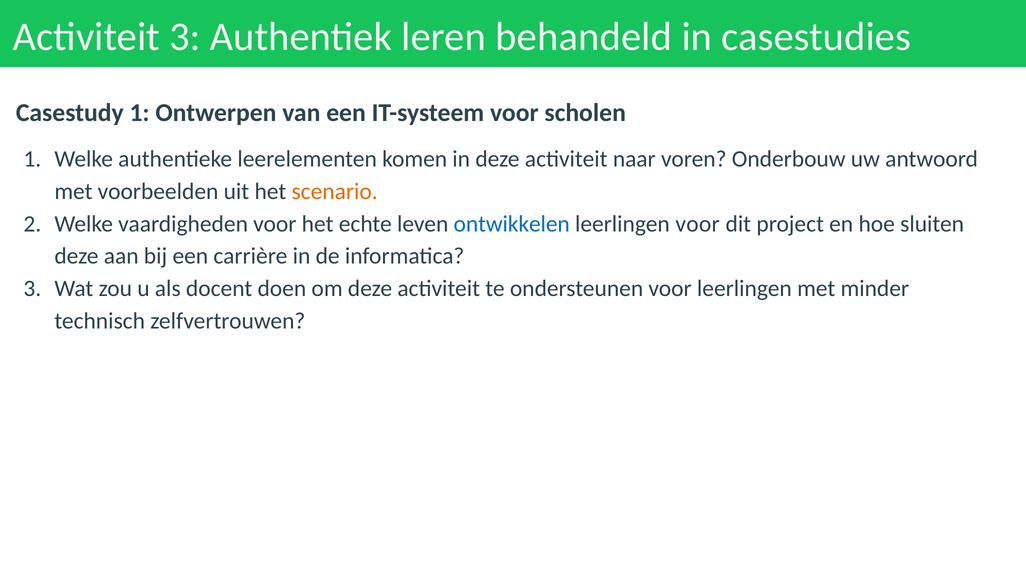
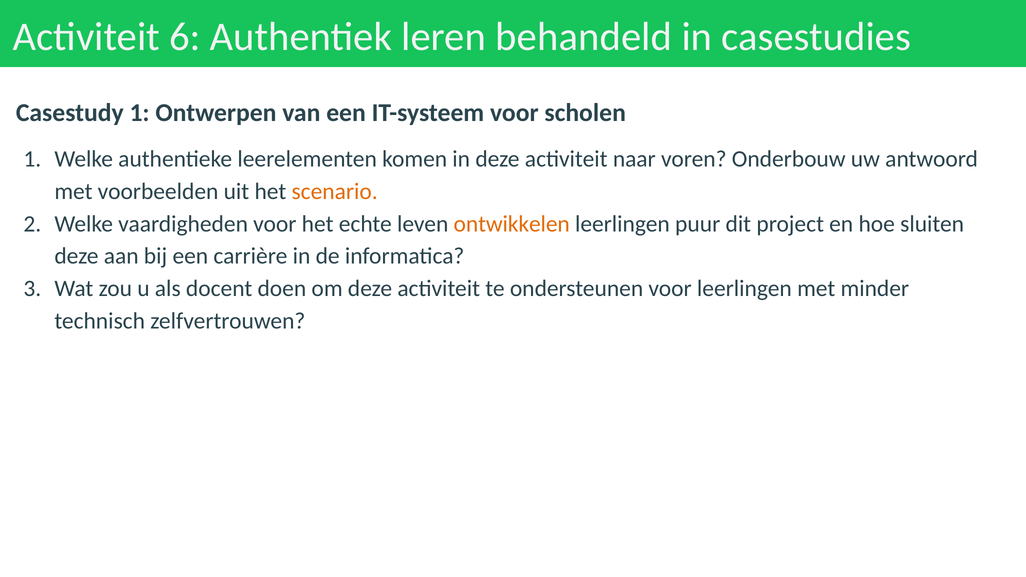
Activiteit 3: 3 -> 6 (185, 37)
ontwikkelen colour: blue -> orange (512, 224)
leerlingen voor: voor -> puur (698, 224)
